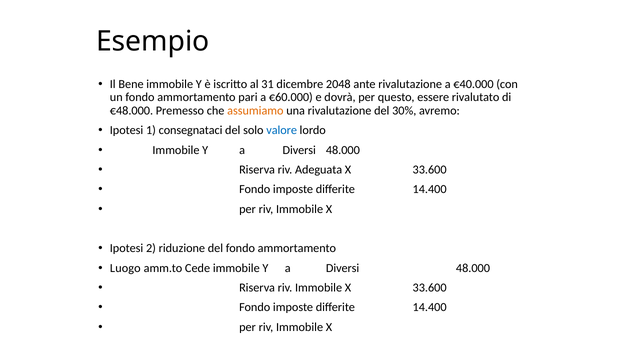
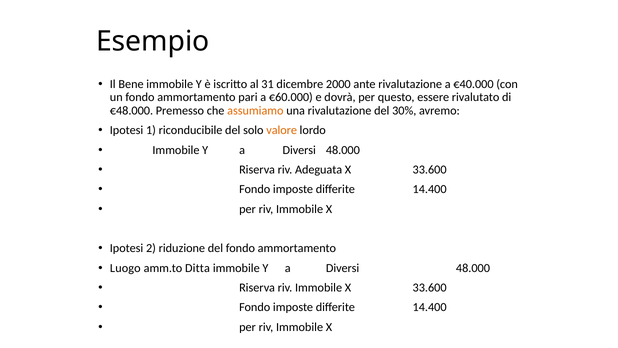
2048: 2048 -> 2000 (338, 84)
consegnataci: consegnataci -> riconducibile (191, 130)
valore colour: blue -> orange (282, 130)
Cede: Cede -> Ditta (198, 268)
